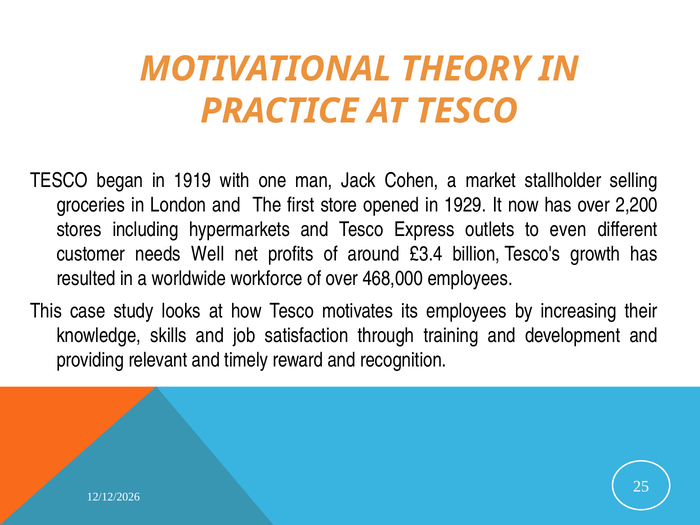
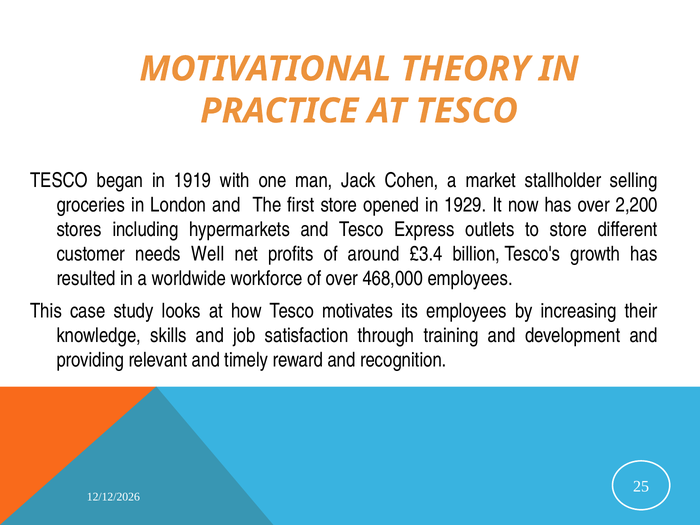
to even: even -> store (568, 230)
